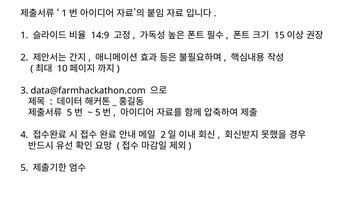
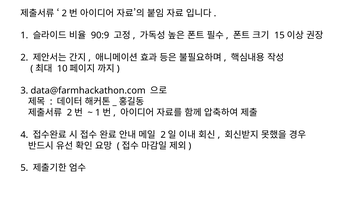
1: 1 -> 2 (64, 13)
14:9: 14:9 -> 90:9 (100, 35)
5: 5 -> 2 (69, 113)
5: 5 -> 1 (98, 113)
